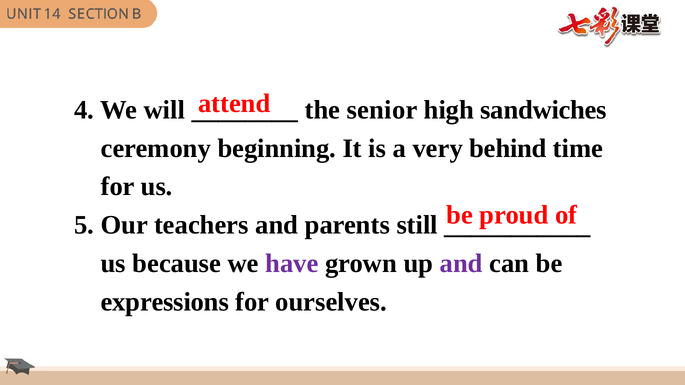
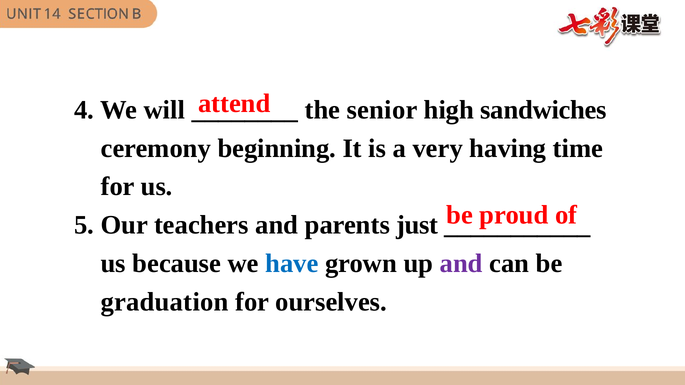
behind: behind -> having (508, 148)
still: still -> just (417, 225)
have colour: purple -> blue (292, 264)
expressions: expressions -> graduation (165, 302)
